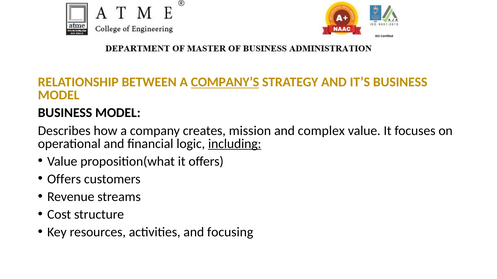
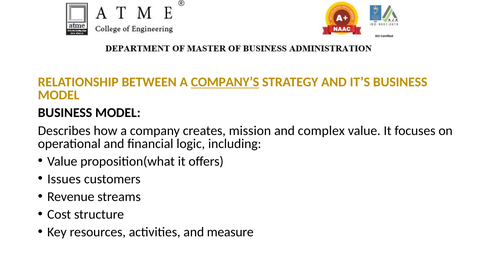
including underline: present -> none (235, 144)
Offers: Offers -> Issues (64, 179)
focusing: focusing -> measure (230, 233)
